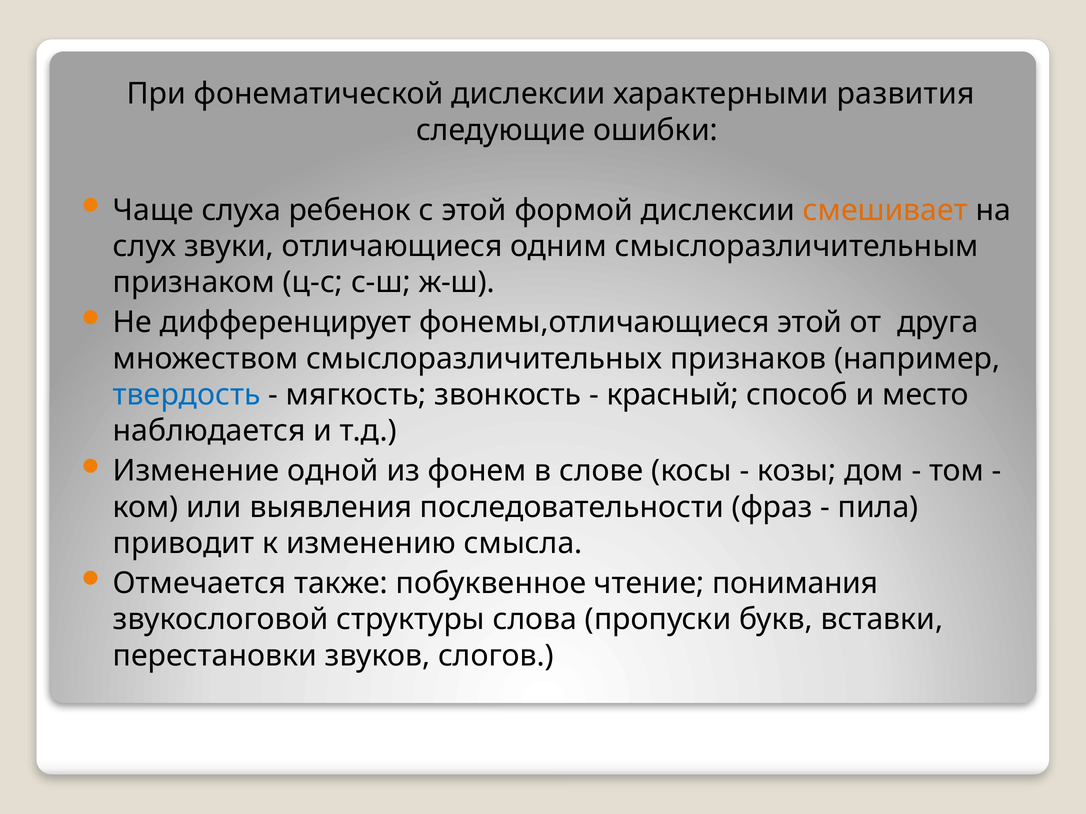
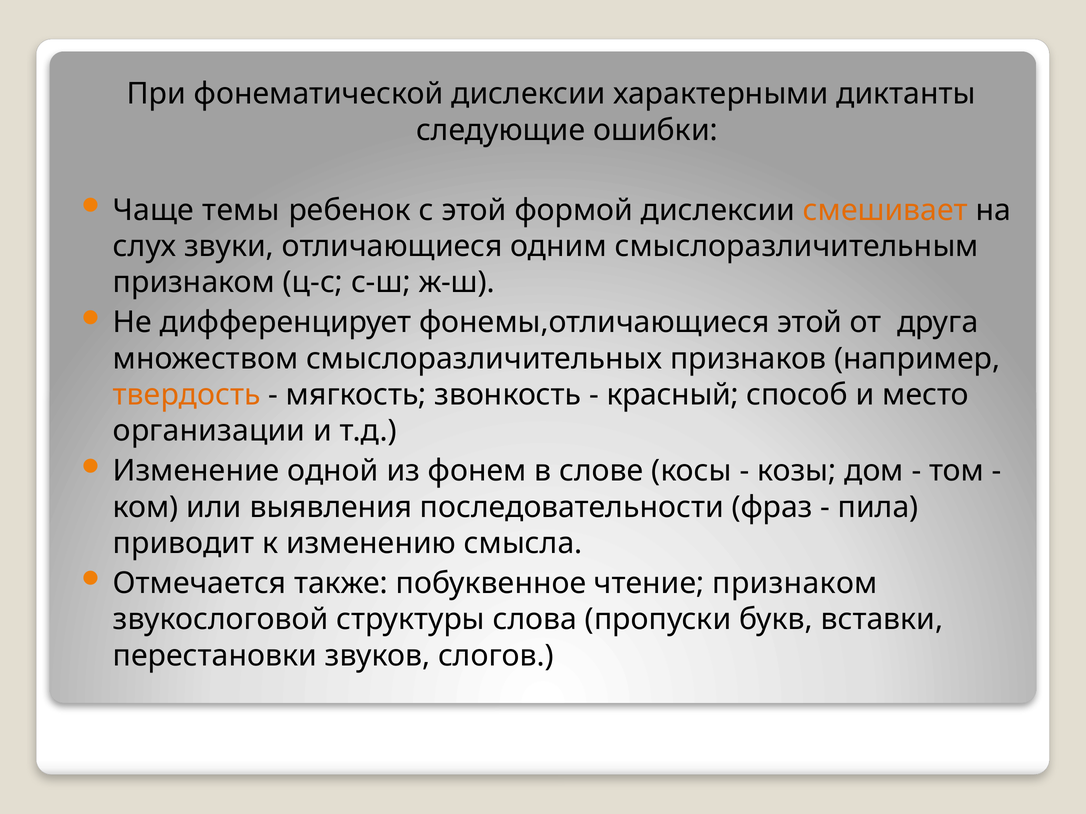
развития: развития -> диктанты (906, 94)
слуха: слуха -> темы (241, 210)
твердость colour: blue -> orange (187, 395)
наблюдается: наблюдается -> организации (209, 431)
чтение понимания: понимания -> признаком (795, 584)
